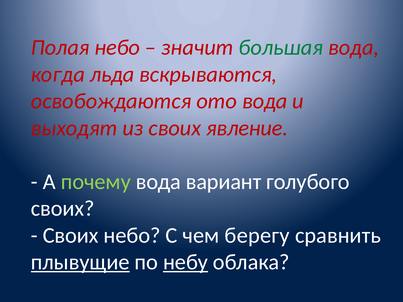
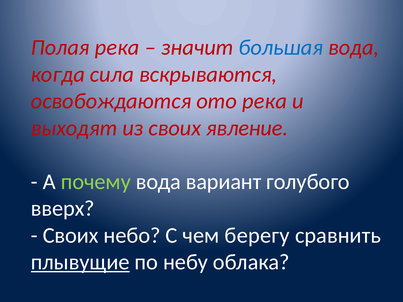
Полая небо: небо -> река (117, 48)
большая colour: green -> blue (281, 48)
льда: льда -> сила (112, 74)
ото вода: вода -> река (264, 101)
своих: своих -> вверх (63, 209)
небу underline: present -> none (186, 262)
